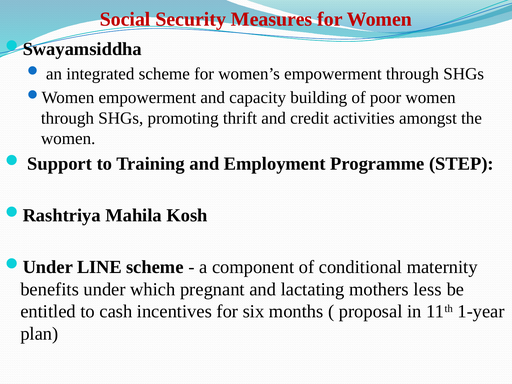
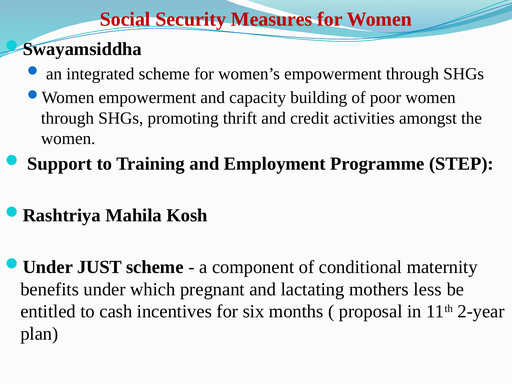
LINE: LINE -> JUST (99, 267)
1-year: 1-year -> 2-year (481, 311)
